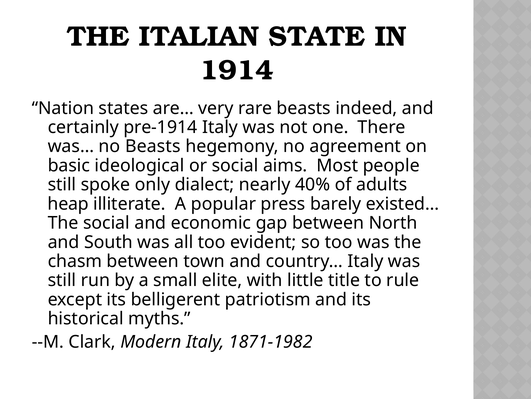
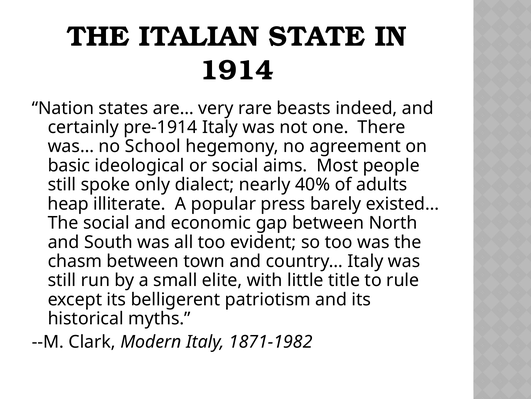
no Beasts: Beasts -> School (153, 146)
